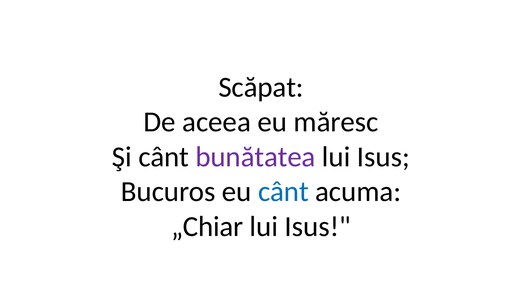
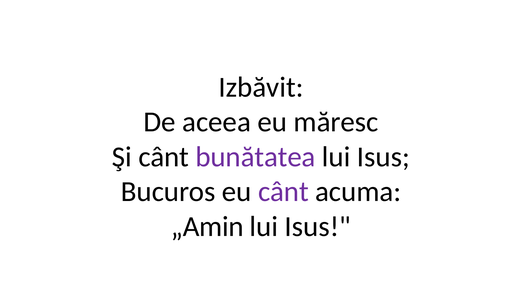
Scăpat: Scăpat -> Izbăvit (261, 87)
cânt colour: blue -> purple (283, 191)
„Chiar: „Chiar -> „Amin (207, 226)
